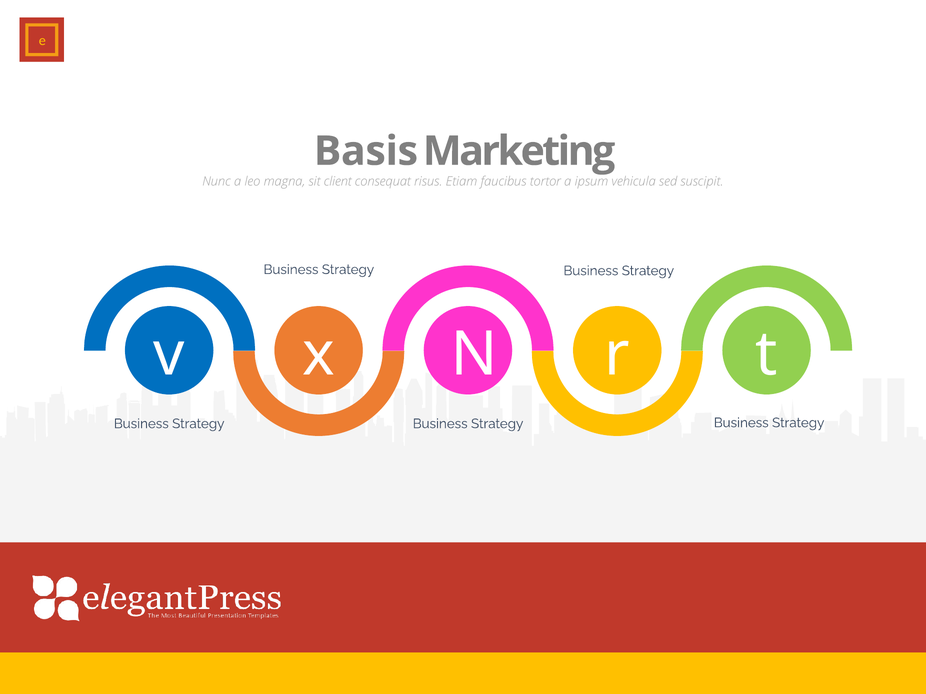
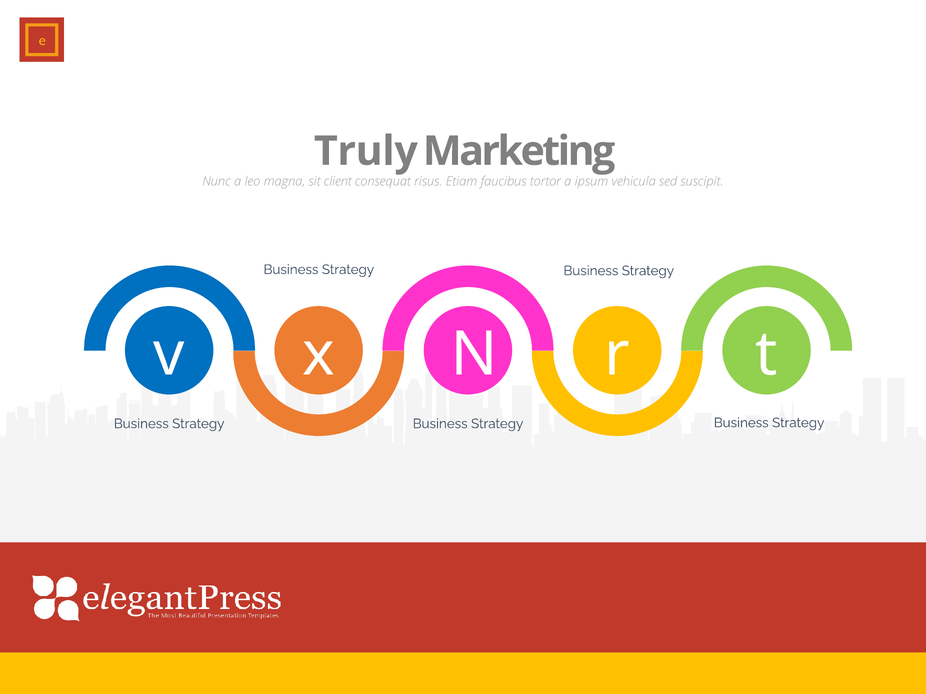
Basis: Basis -> Truly (366, 151)
